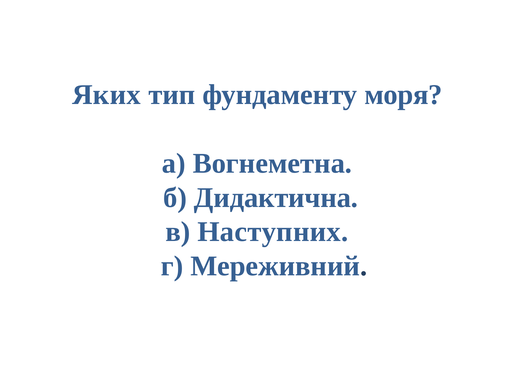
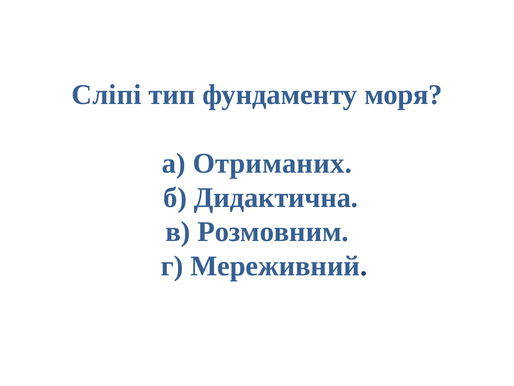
Яких: Яких -> Сліпі (106, 95)
Вогнеметна: Вогнеметна -> Отриманих (272, 163)
Наступних: Наступних -> Розмовним (273, 232)
